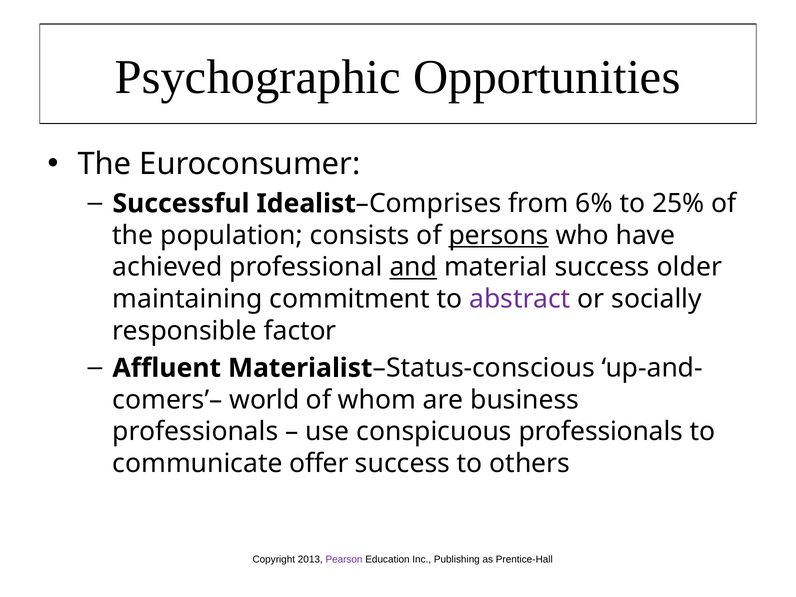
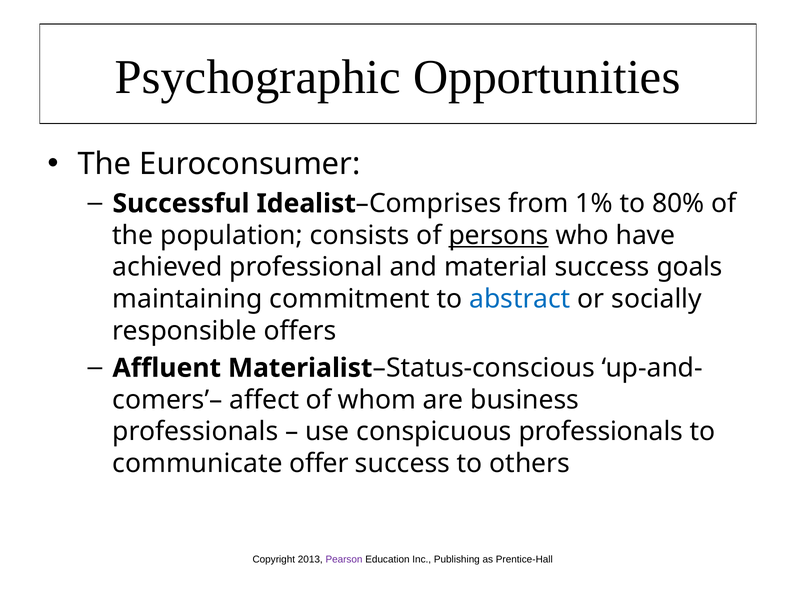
6%: 6% -> 1% (594, 204)
25%: 25% -> 80% (678, 204)
and underline: present -> none (413, 267)
older: older -> goals (690, 267)
abstract colour: purple -> blue (520, 299)
factor: factor -> offers (300, 331)
world: world -> affect (264, 400)
